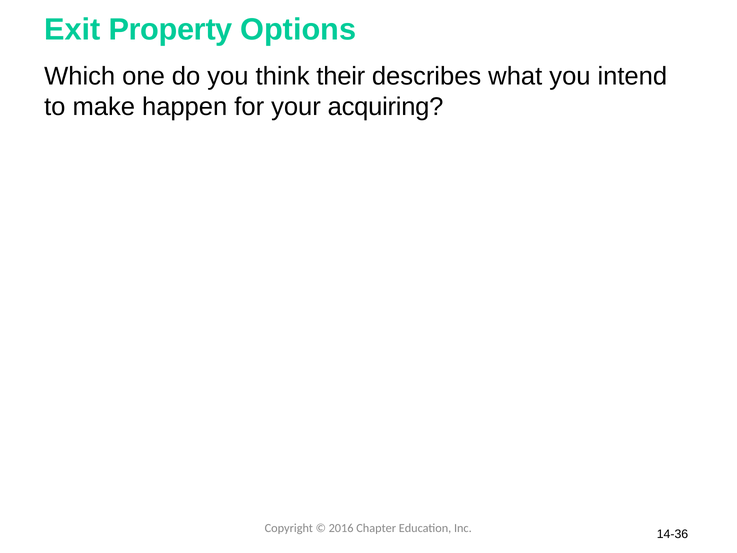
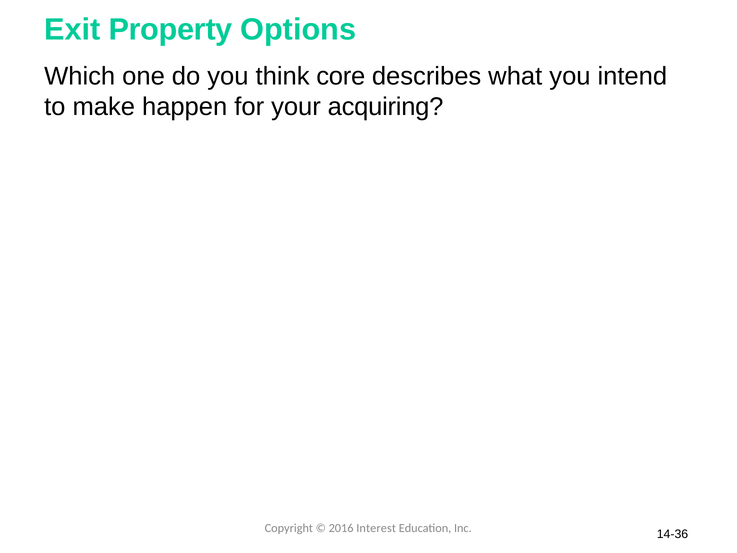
their: their -> core (341, 76)
Chapter: Chapter -> Interest (376, 528)
